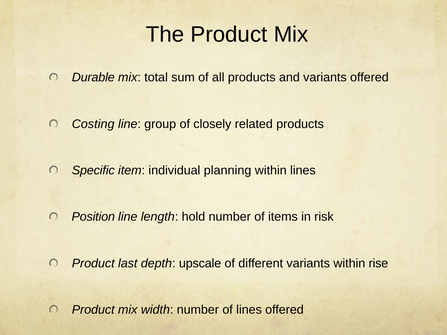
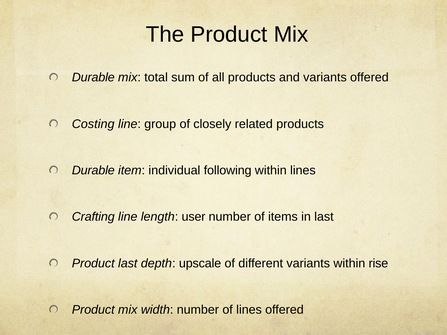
Specific: Specific -> Durable (93, 171)
planning: planning -> following (228, 171)
Position: Position -> Crafting (93, 217)
hold: hold -> user (194, 217)
in risk: risk -> last (324, 217)
